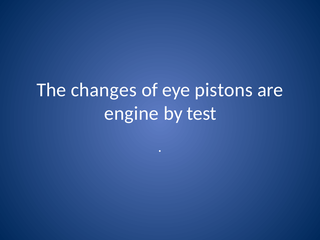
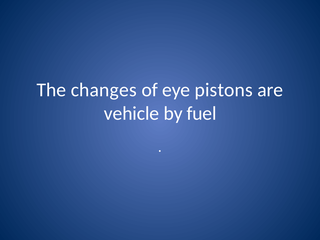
engine: engine -> vehicle (132, 113)
test: test -> fuel (202, 113)
